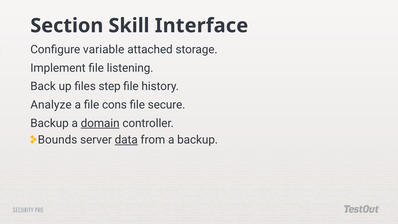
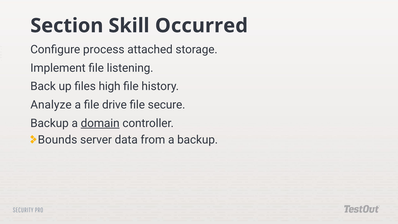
Interface: Interface -> Occurred (201, 26)
variable: variable -> process (104, 49)
step: step -> high (110, 86)
cons: cons -> drive (114, 105)
data underline: present -> none (126, 140)
